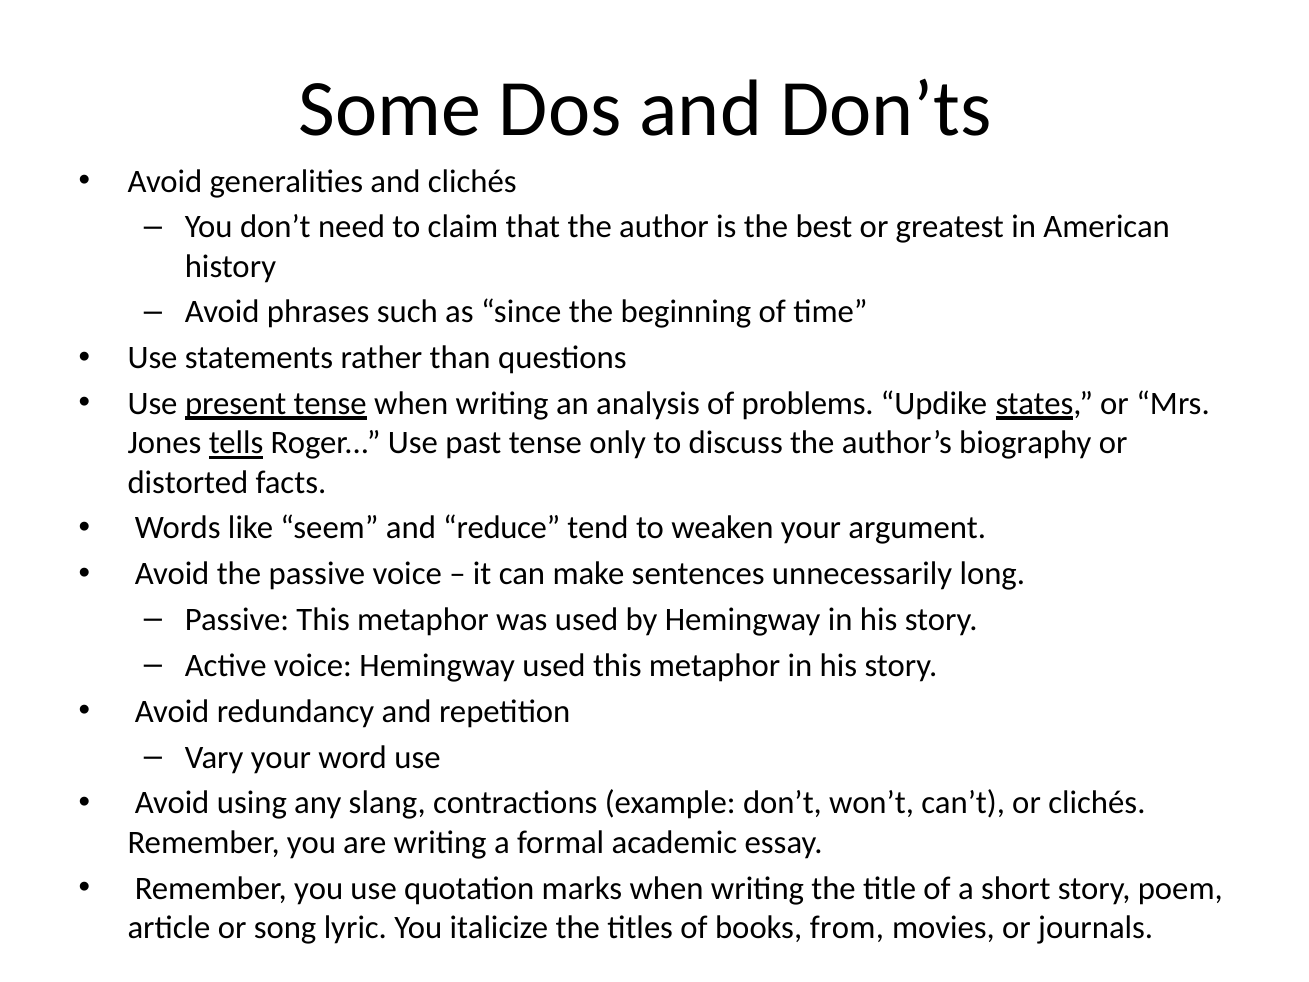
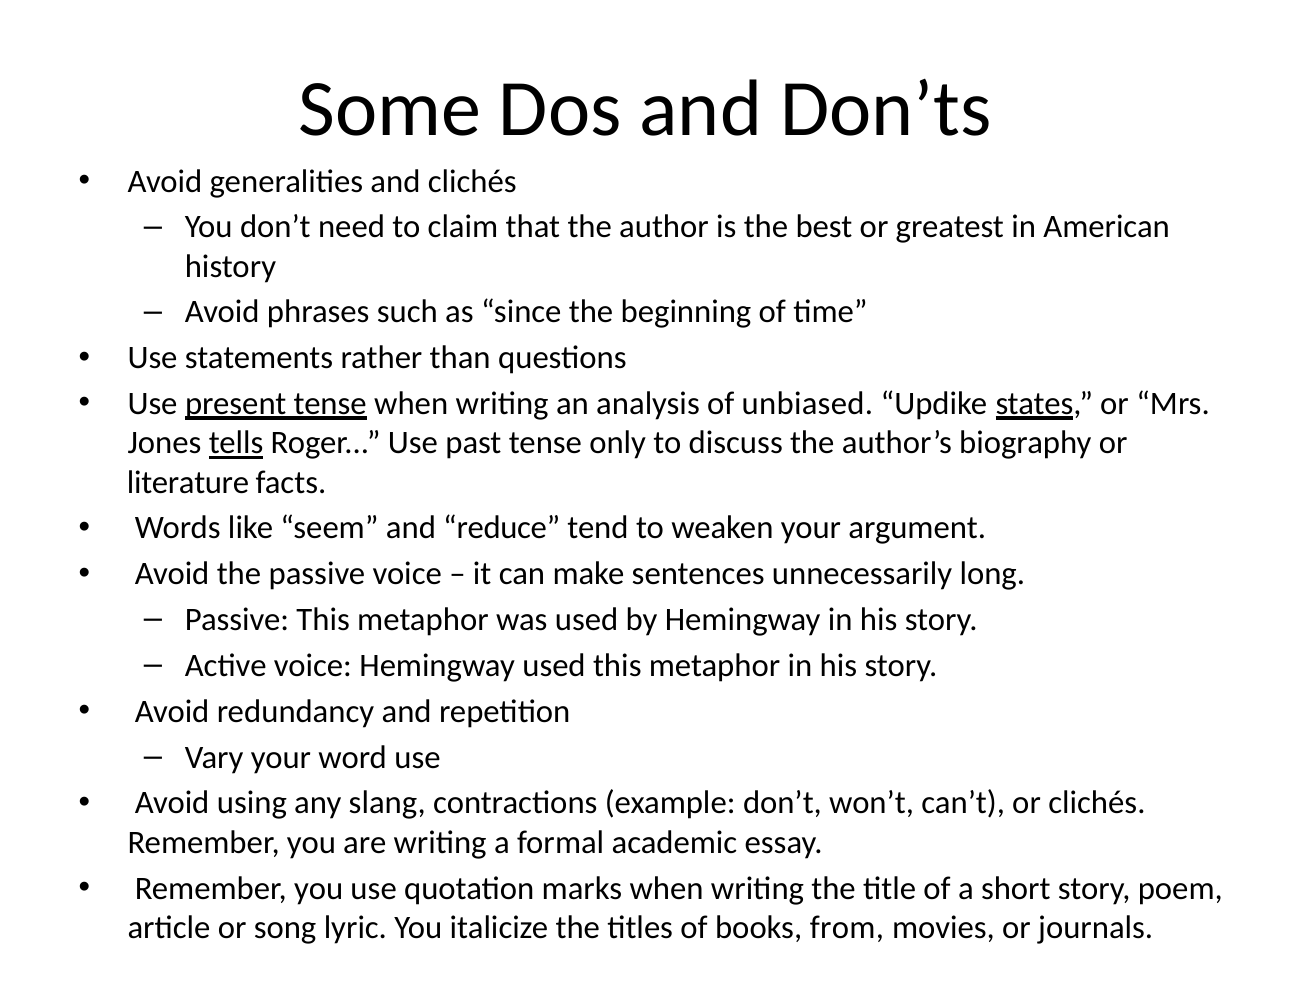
problems: problems -> unbiased (807, 404)
distorted: distorted -> literature (188, 482)
